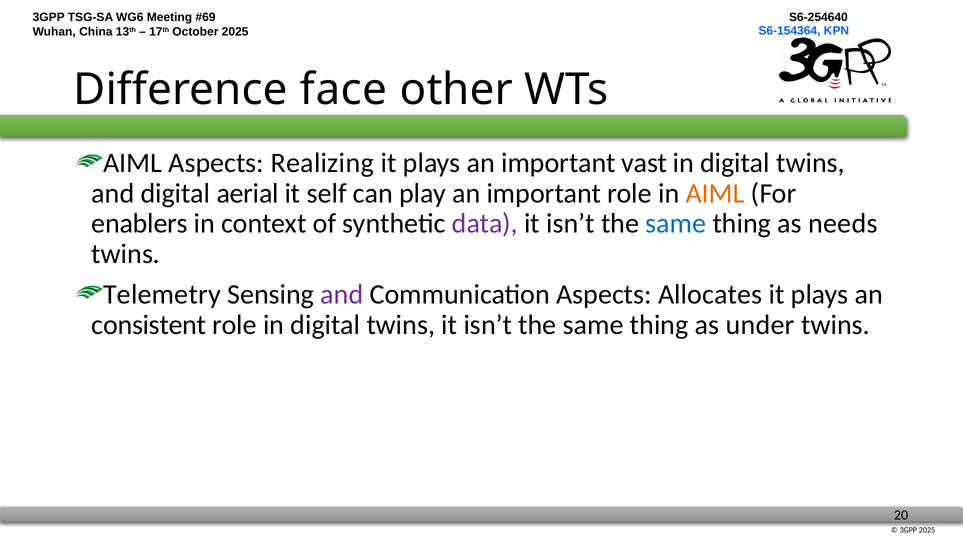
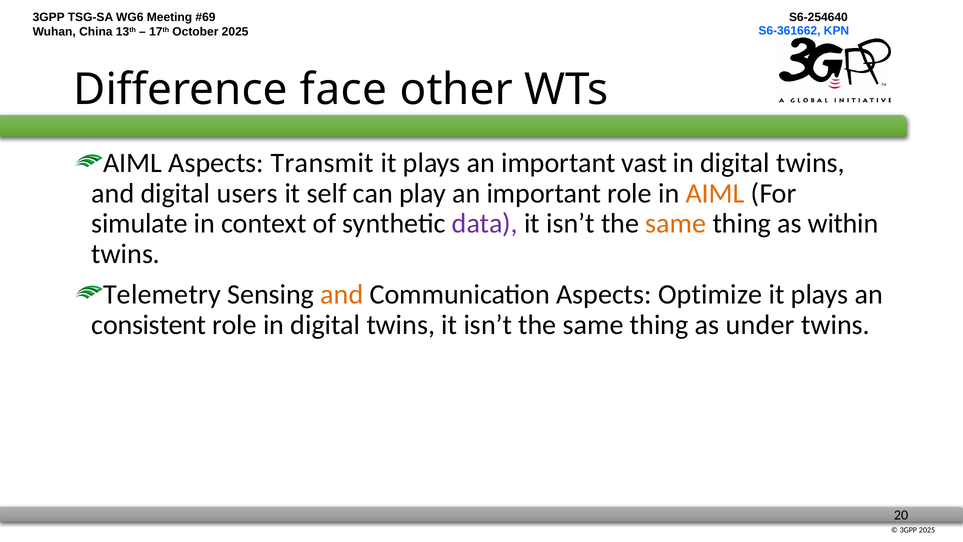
S6-154364: S6-154364 -> S6-361662 (789, 31)
Realizing: Realizing -> Transmit (322, 163)
aerial: aerial -> users (247, 193)
enablers: enablers -> simulate (140, 223)
same colour: blue -> orange (676, 223)
needs: needs -> within (843, 223)
and colour: purple -> orange (342, 294)
Allocates: Allocates -> Optimize (710, 294)
